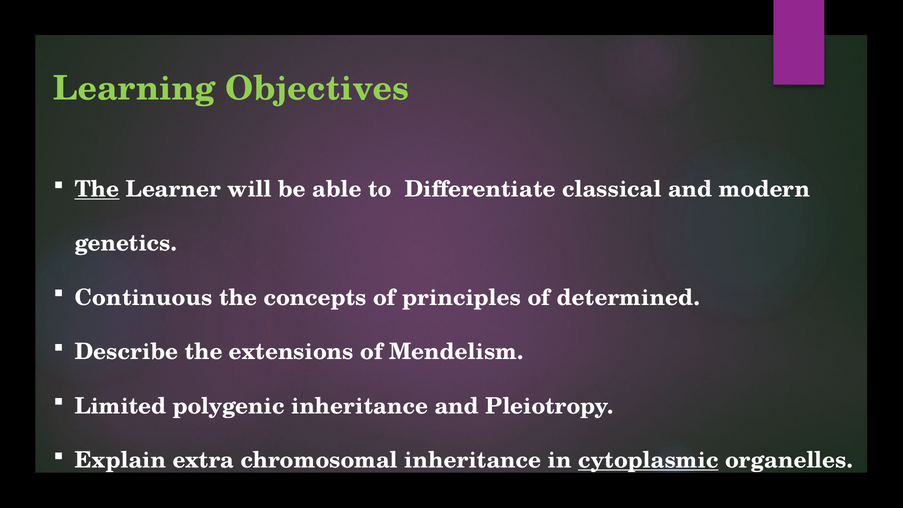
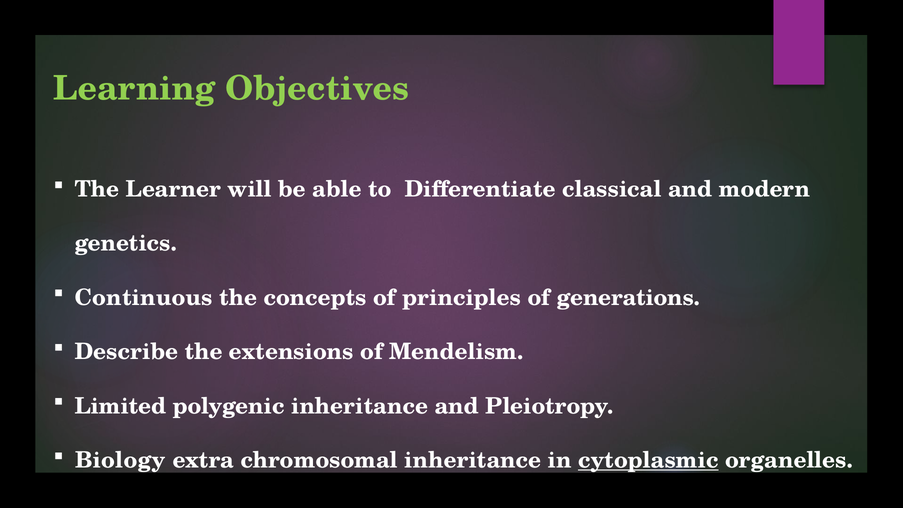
The underline: present -> none (97, 189)
determined: determined -> generations (628, 298)
Explain: Explain -> Biology (120, 460)
